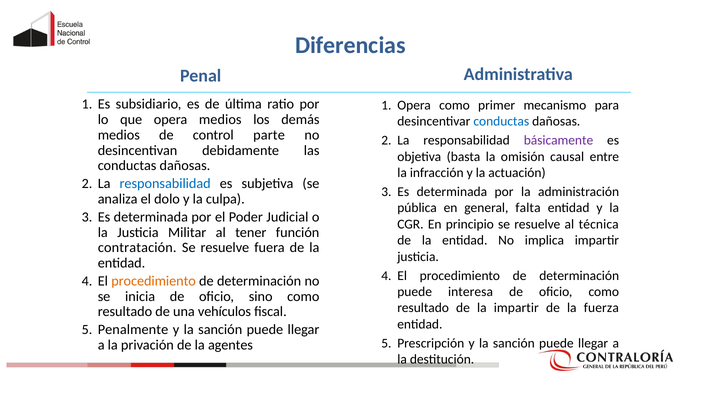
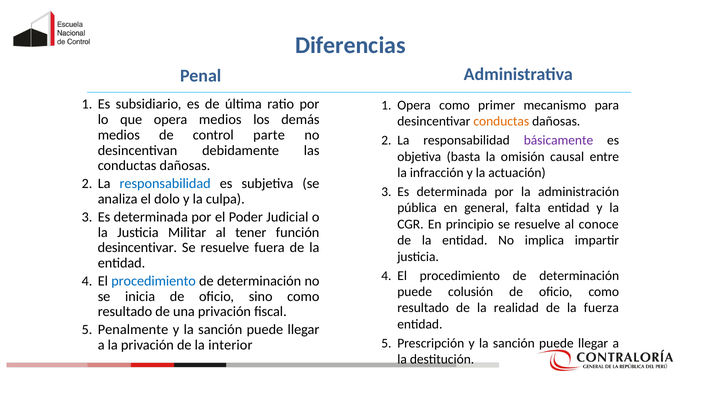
conductas colour: blue -> orange (501, 121)
técnica: técnica -> conoce (599, 224)
contratación: contratación -> desincentivar (137, 248)
procedimiento colour: orange -> blue (154, 281)
interesa: interesa -> colusión (471, 292)
la impartir: impartir -> realidad (516, 308)
una vehículos: vehículos -> privación (224, 312)
agentes: agentes -> interior (230, 345)
